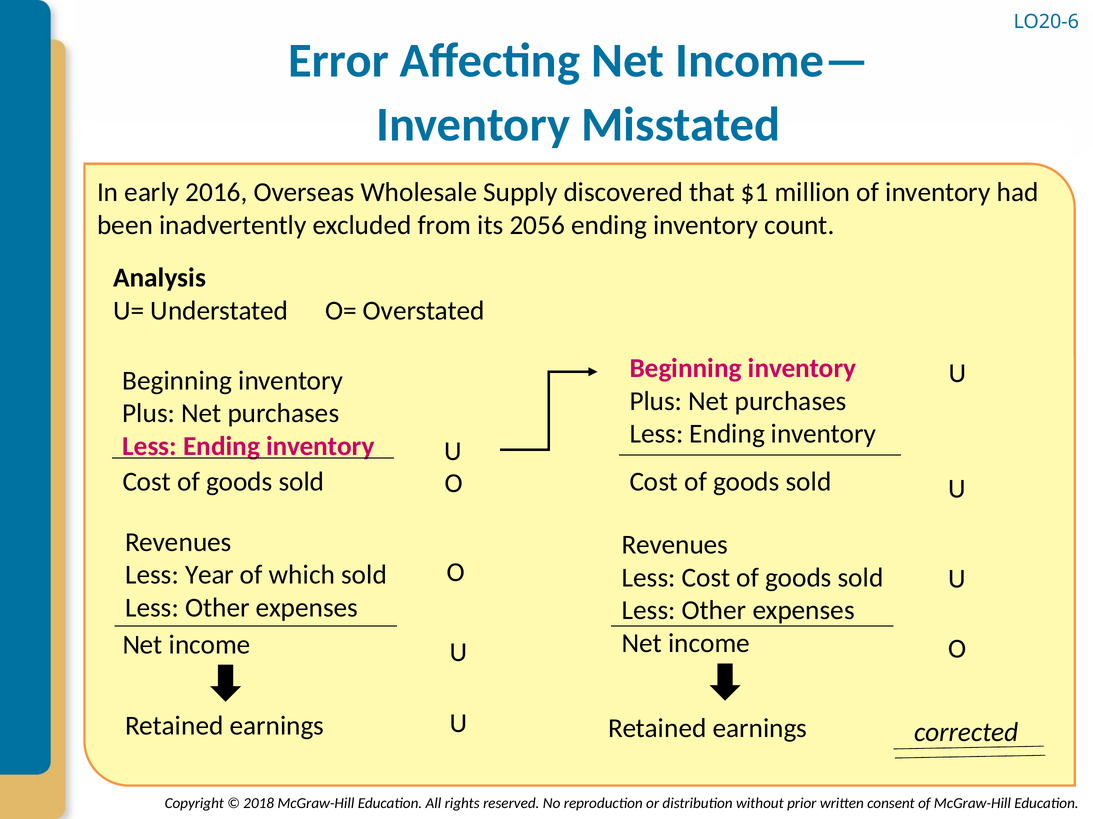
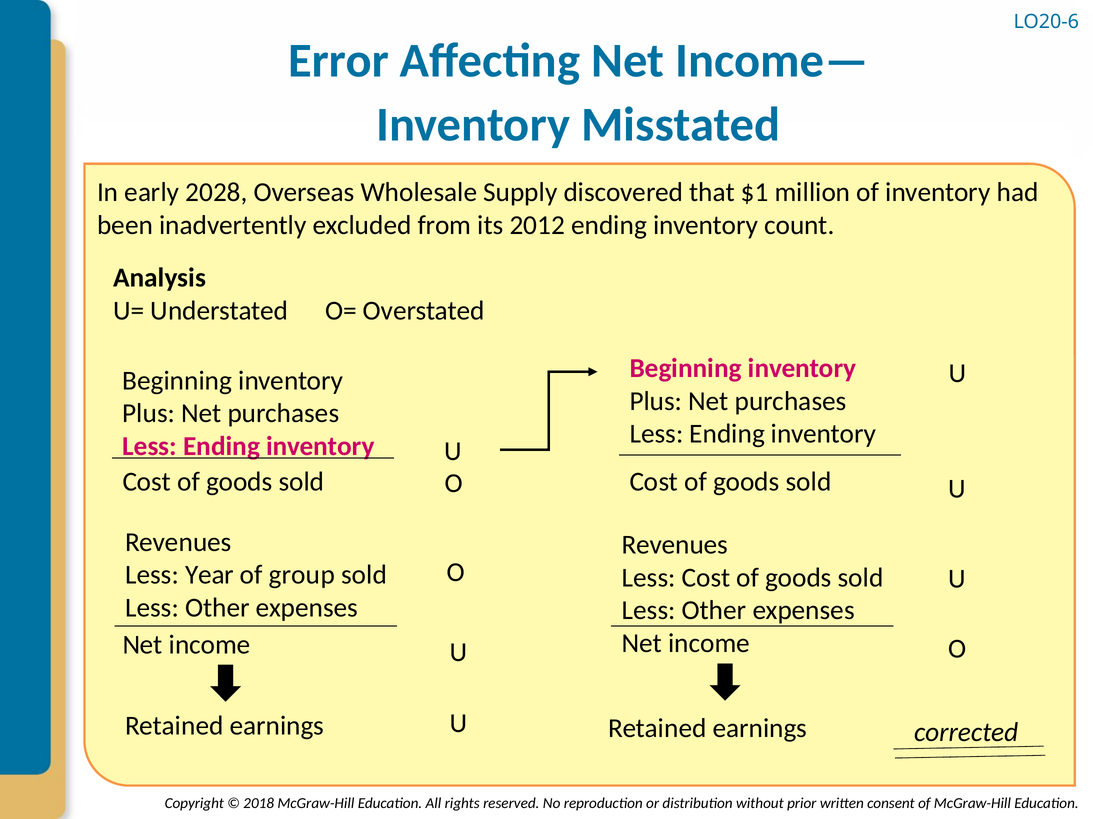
2016: 2016 -> 2028 (216, 192)
2056: 2056 -> 2012 (537, 225)
which: which -> group (302, 575)
